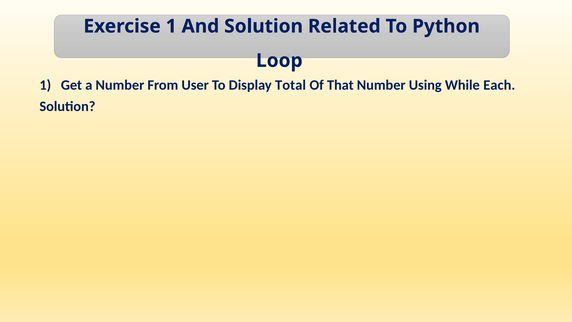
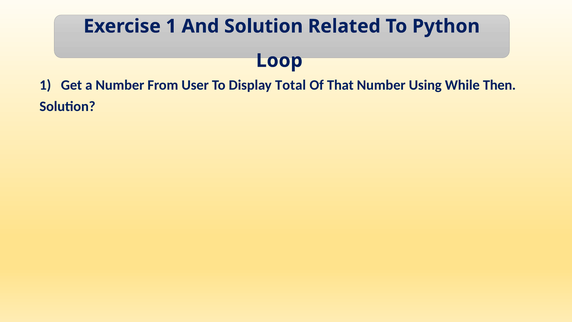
Each: Each -> Then (499, 85)
